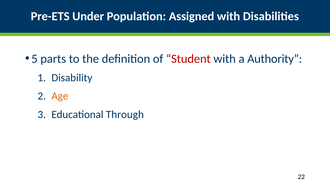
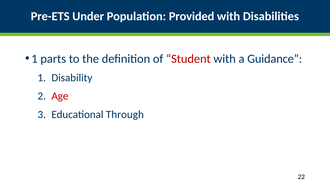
Assigned: Assigned -> Provided (192, 16)
5: 5 -> 1 (34, 59)
Authority: Authority -> Guidance (275, 59)
Age colour: orange -> red (60, 96)
